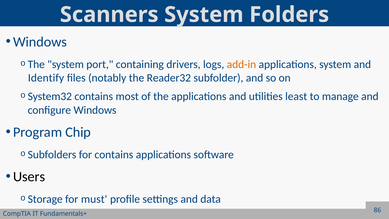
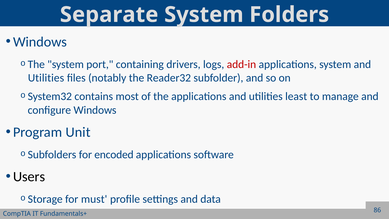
Scanners: Scanners -> Separate (109, 15)
add-in colour: orange -> red (241, 64)
Identify: Identify -> Utilities (46, 78)
Chip: Chip -> Unit (78, 132)
for contains: contains -> encoded (114, 154)
